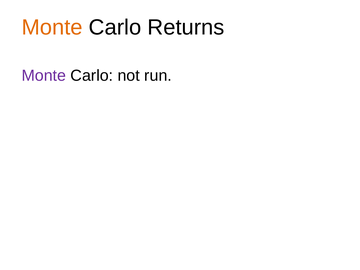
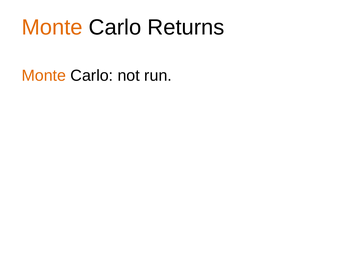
Monte colour: purple -> orange (44, 75)
